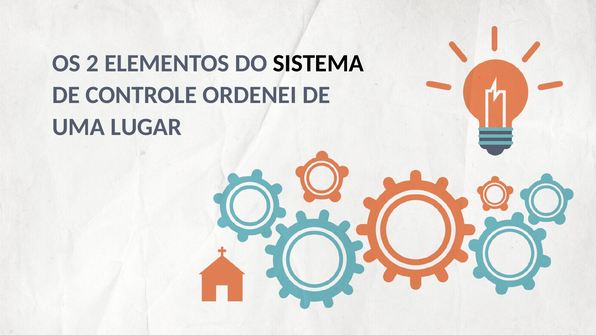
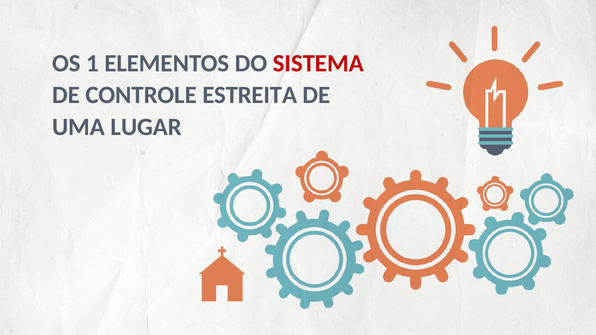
2: 2 -> 1 (92, 63)
SISTEMA colour: black -> red (318, 63)
ORDENEI: ORDENEI -> ESTREITA (250, 95)
